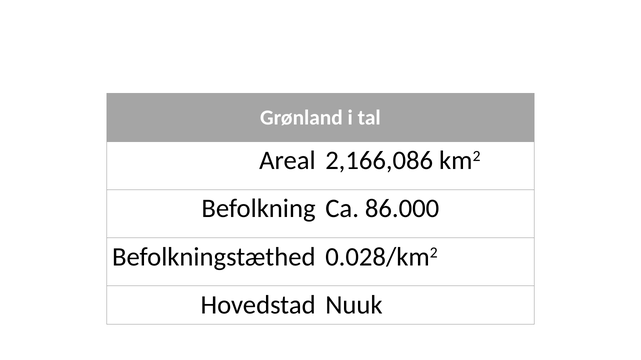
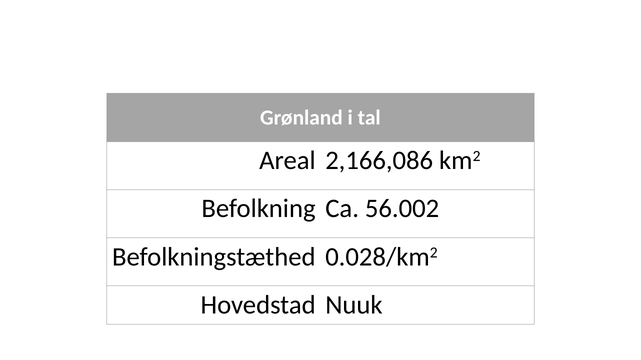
86.000: 86.000 -> 56.002 (402, 209)
